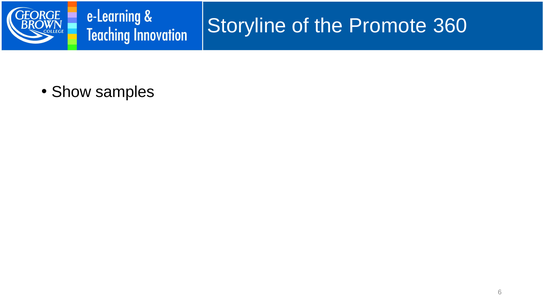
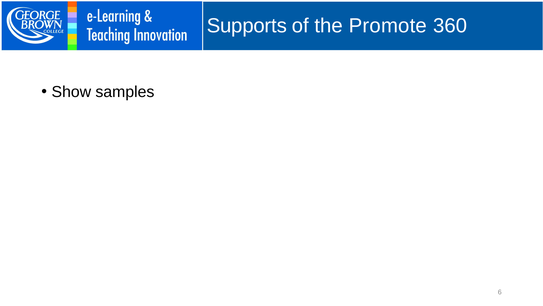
Storyline: Storyline -> Supports (247, 26)
